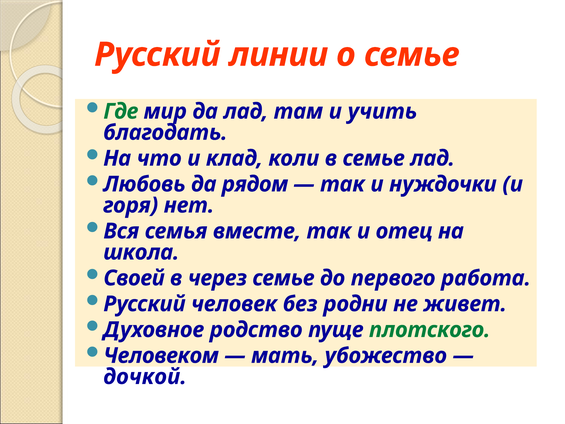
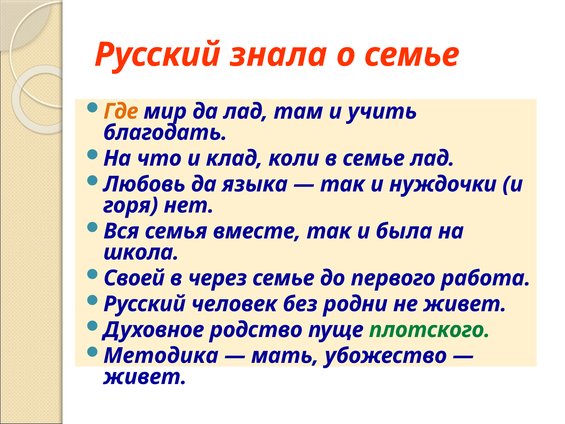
линии: линии -> знала (278, 55)
Где colour: green -> orange (121, 111)
рядом: рядом -> языка (255, 184)
отец: отец -> была (404, 231)
Человеком: Человеком -> Методика (161, 355)
дочкой: дочкой -> живет (145, 377)
